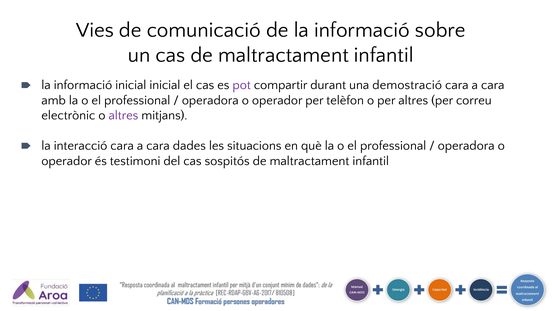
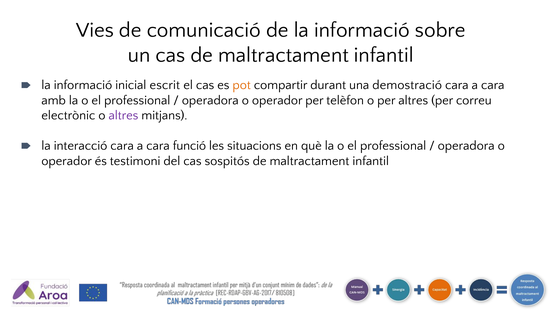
inicial inicial: inicial -> escrit (165, 85)
pot colour: purple -> orange (242, 85)
dades: dades -> funció (189, 146)
